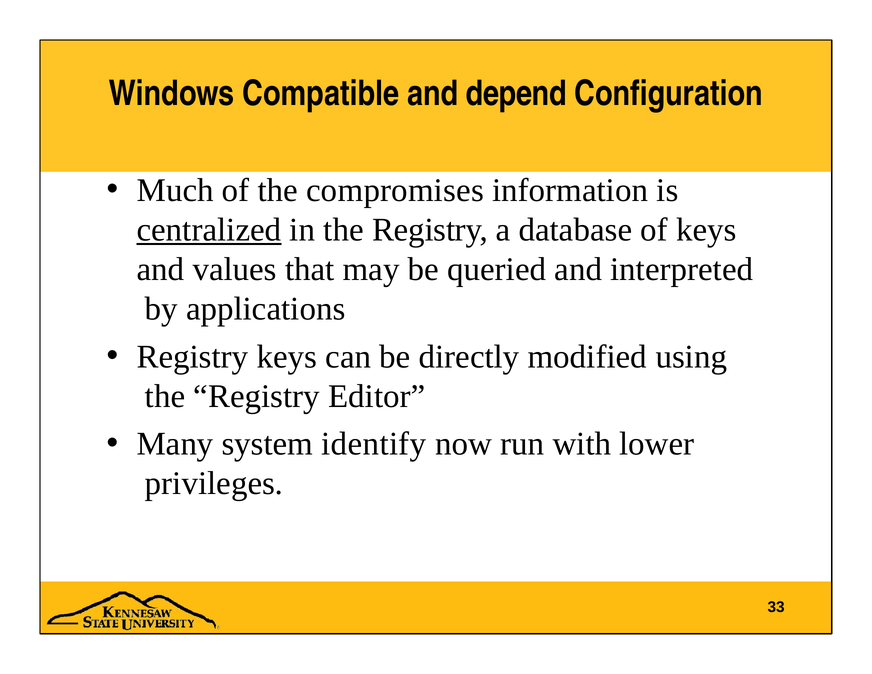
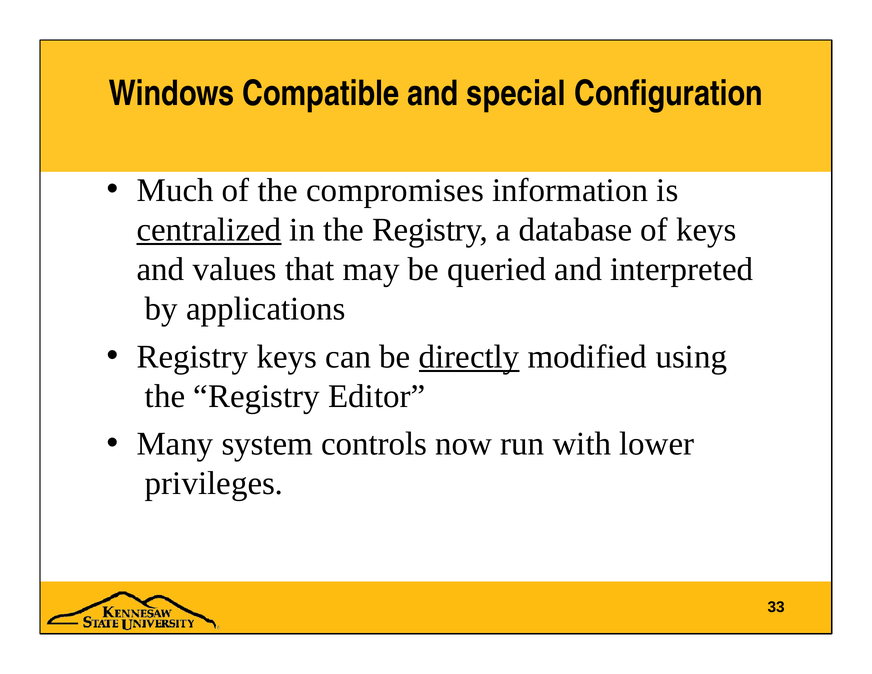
depend: depend -> special (516, 94)
directly underline: none -> present (469, 357)
identify: identify -> controls (374, 444)
